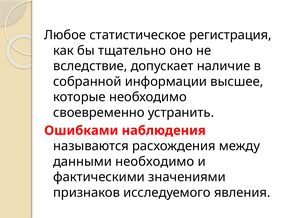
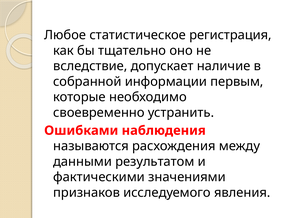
высшее: высшее -> первым (237, 82)
данными необходимо: необходимо -> результатом (155, 162)
